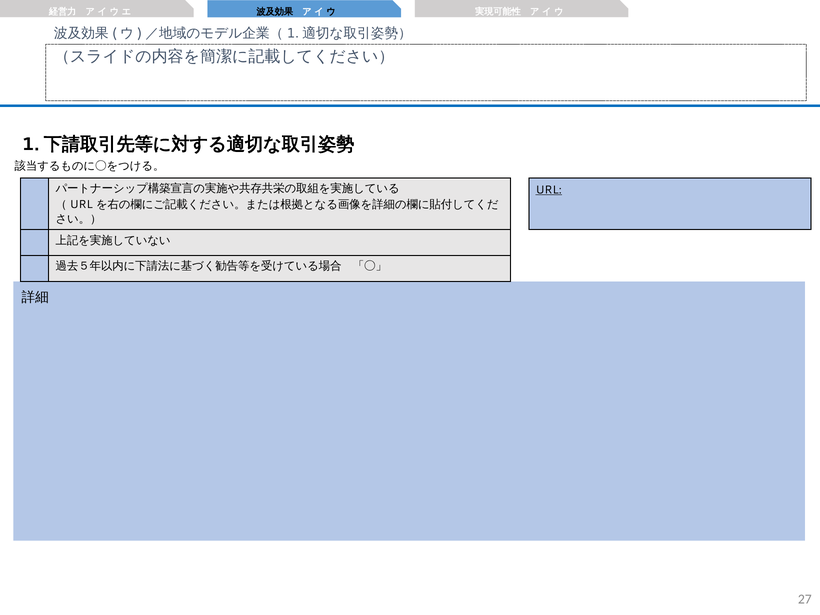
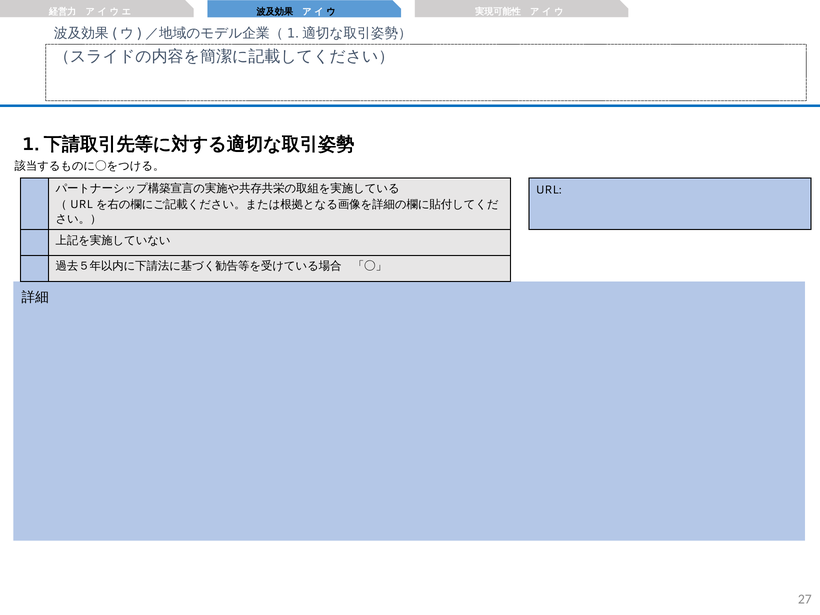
URL underline: present -> none (549, 190)
